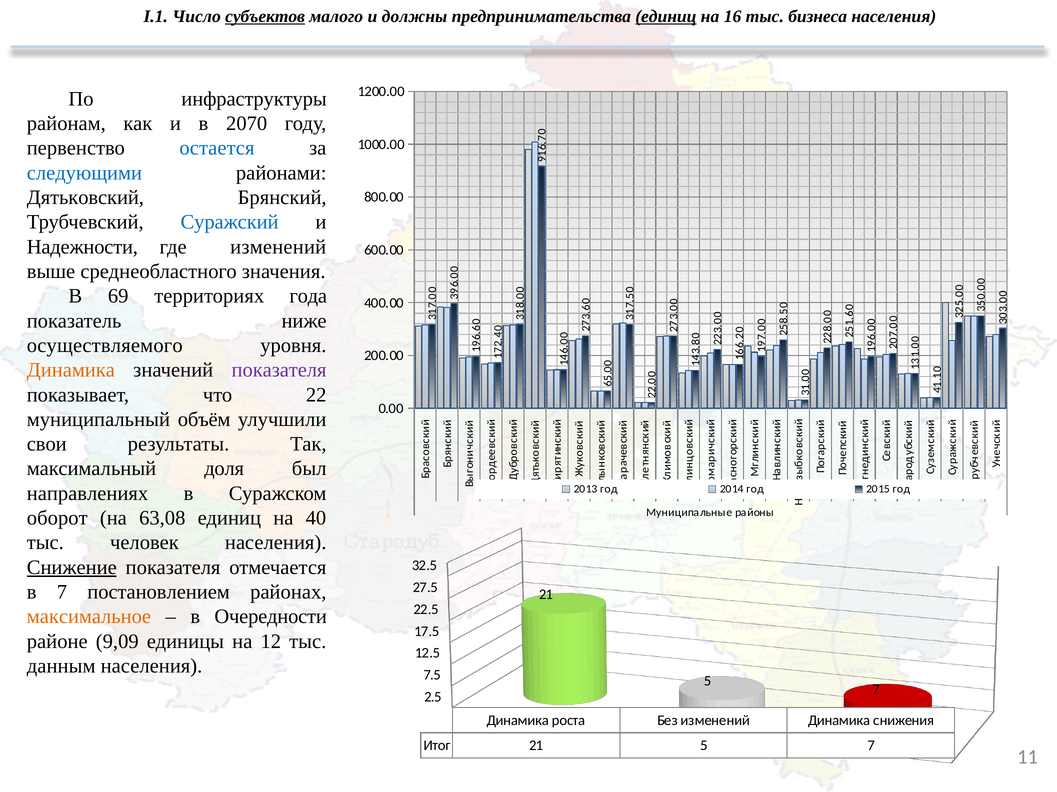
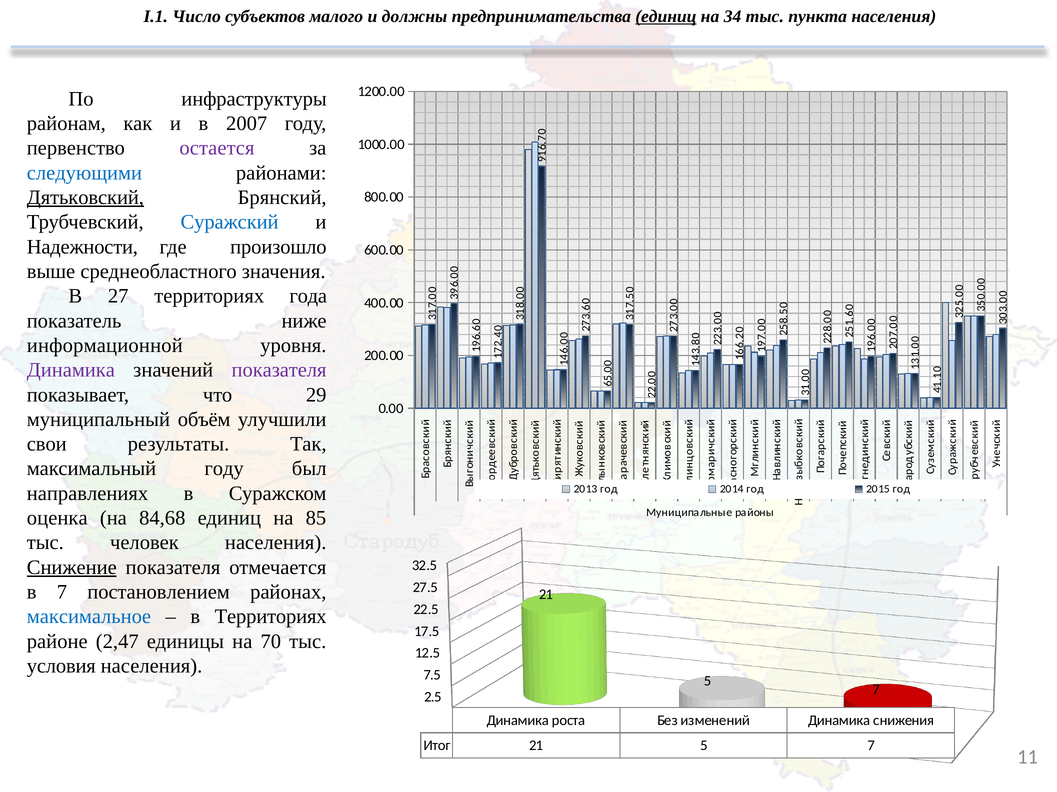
субъектов underline: present -> none (265, 16)
16: 16 -> 34 (733, 16)
бизнеса: бизнеса -> пункта (818, 16)
2070: 2070 -> 2007 (247, 124)
остается colour: blue -> purple (217, 148)
Дятьковский underline: none -> present (85, 198)
где изменений: изменений -> произошло (278, 247)
69: 69 -> 27 (118, 296)
осуществляемого: осуществляемого -> информационной (105, 346)
Динамика colour: orange -> purple (71, 370)
22: 22 -> 29 (316, 395)
максимальный доля: доля -> году (224, 469)
оборот: оборот -> оценка (57, 519)
63,08: 63,08 -> 84,68 (162, 519)
40: 40 -> 85 (316, 519)
максимальное colour: orange -> blue (89, 617)
в Очередности: Очередности -> Территориях (271, 617)
9,09: 9,09 -> 2,47 (117, 642)
12: 12 -> 70 (271, 642)
данным: данным -> условия (61, 667)
